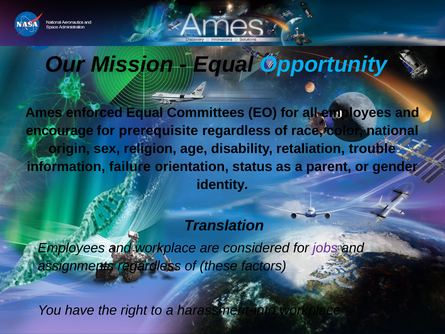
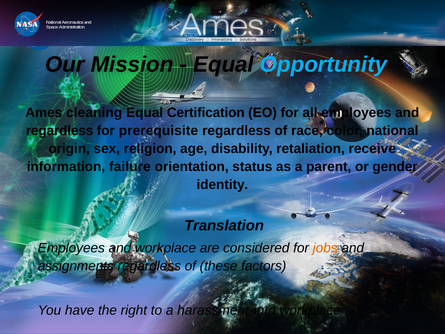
enforced: enforced -> cleaning (94, 113)
Committees: Committees -> Certification (206, 113)
encourage: encourage -> regardless (60, 131)
trouble: trouble -> receive (372, 149)
jobs colour: purple -> orange (325, 248)
